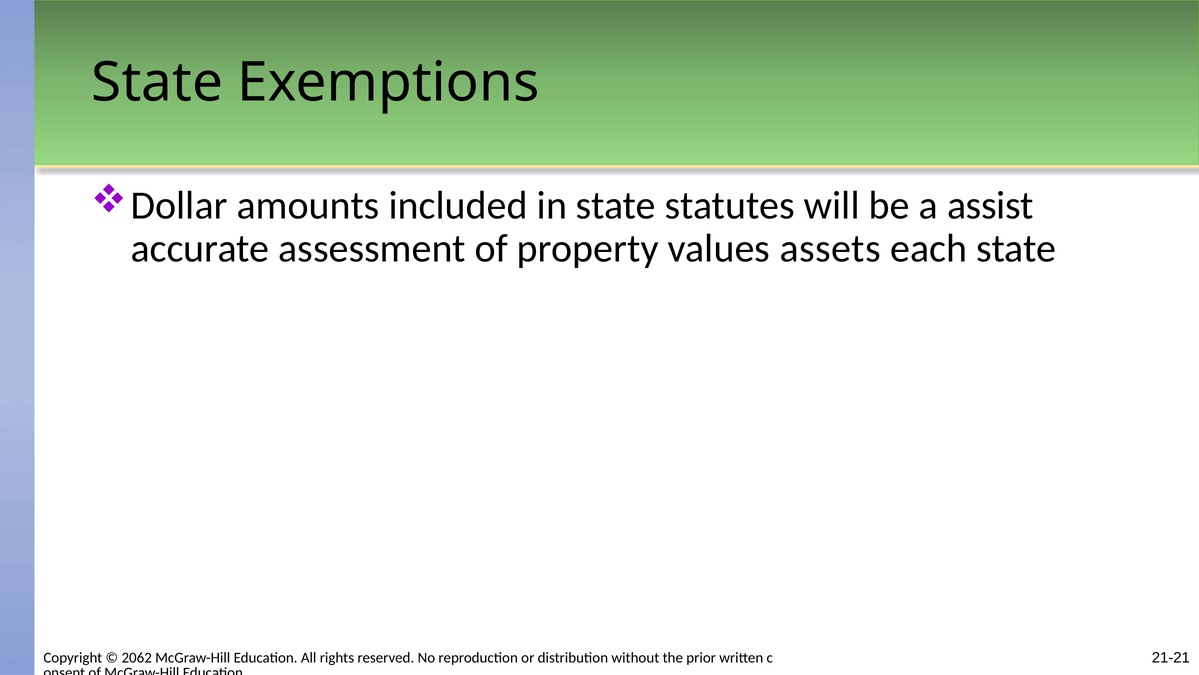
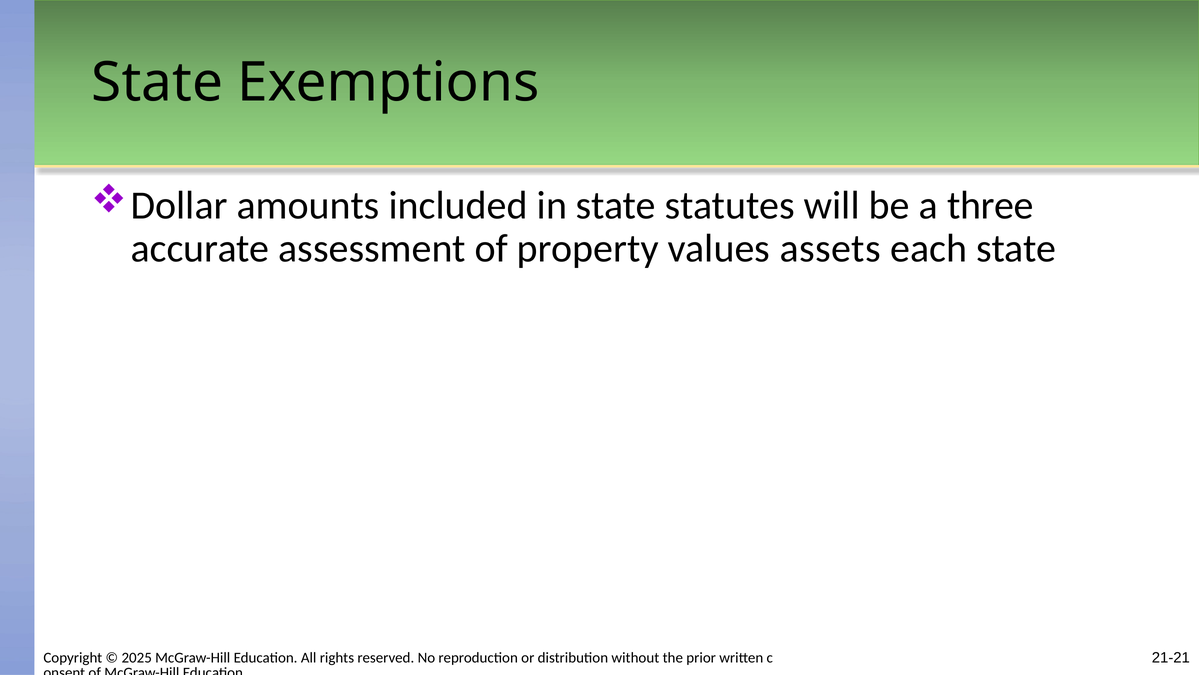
assist: assist -> three (990, 205)
2062: 2062 -> 2025 (137, 657)
